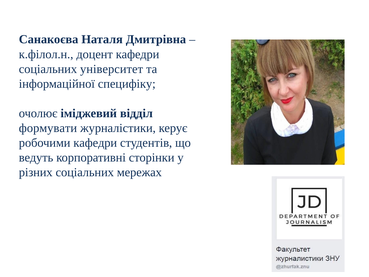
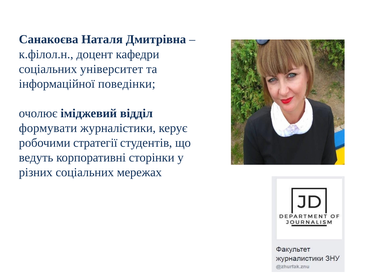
специфіку: специфіку -> поведінки (127, 84)
робочими кафедри: кафедри -> стратегії (95, 143)
